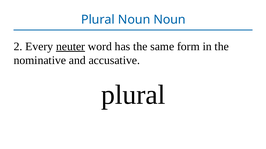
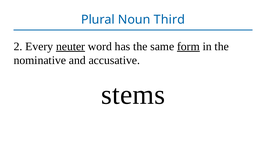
Noun Noun: Noun -> Third (169, 20)
form underline: none -> present (188, 47)
plural: plural -> stems (133, 95)
